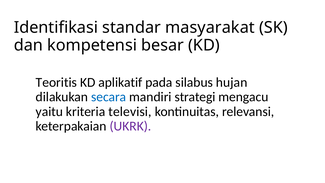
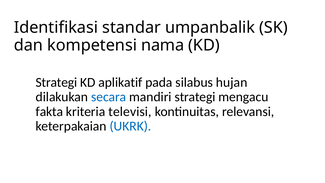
masyarakat: masyarakat -> umpanbalik (210, 28)
besar: besar -> nama (163, 45)
Teoritis: Teoritis -> Strategi (56, 82)
yaitu: yaitu -> fakta (49, 112)
UKRK colour: purple -> blue (130, 126)
